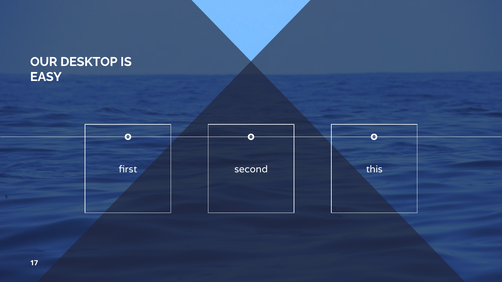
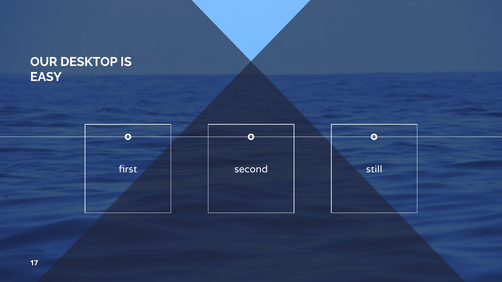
this: this -> still (374, 169)
